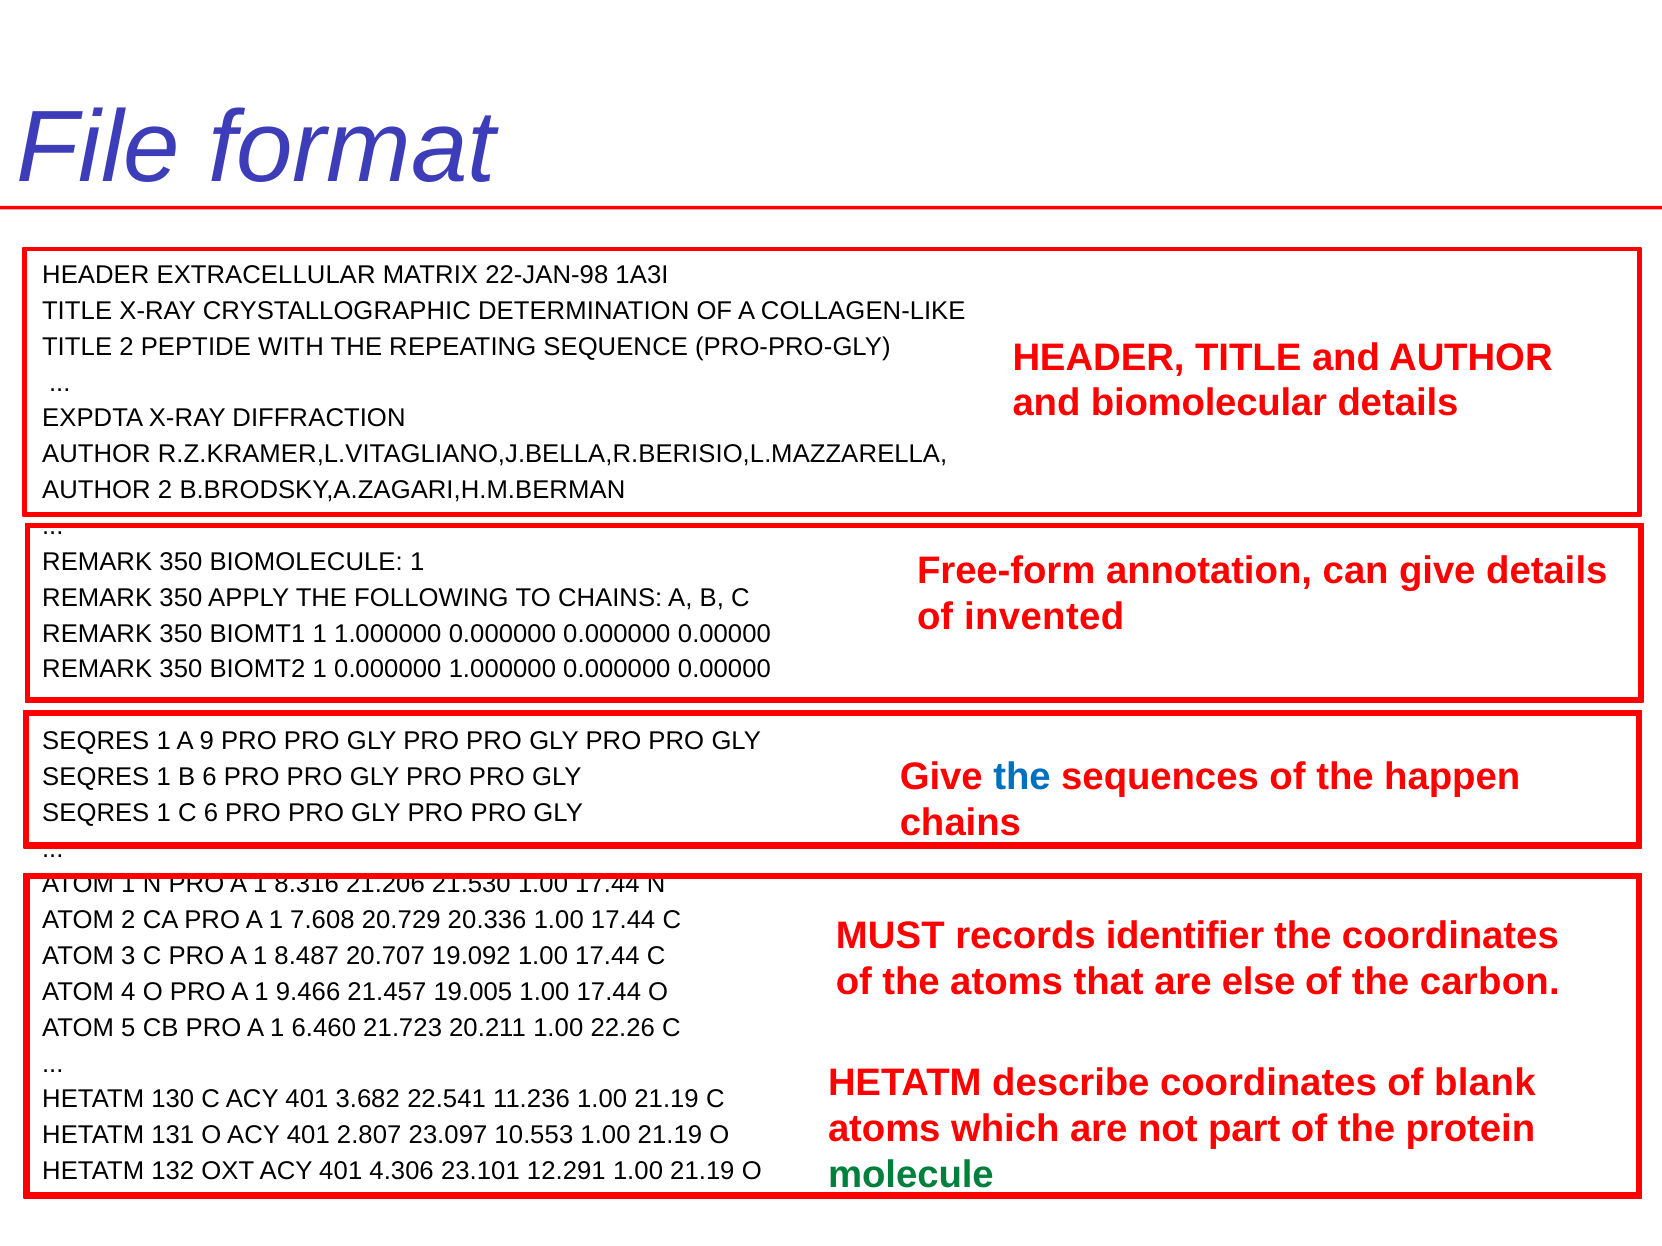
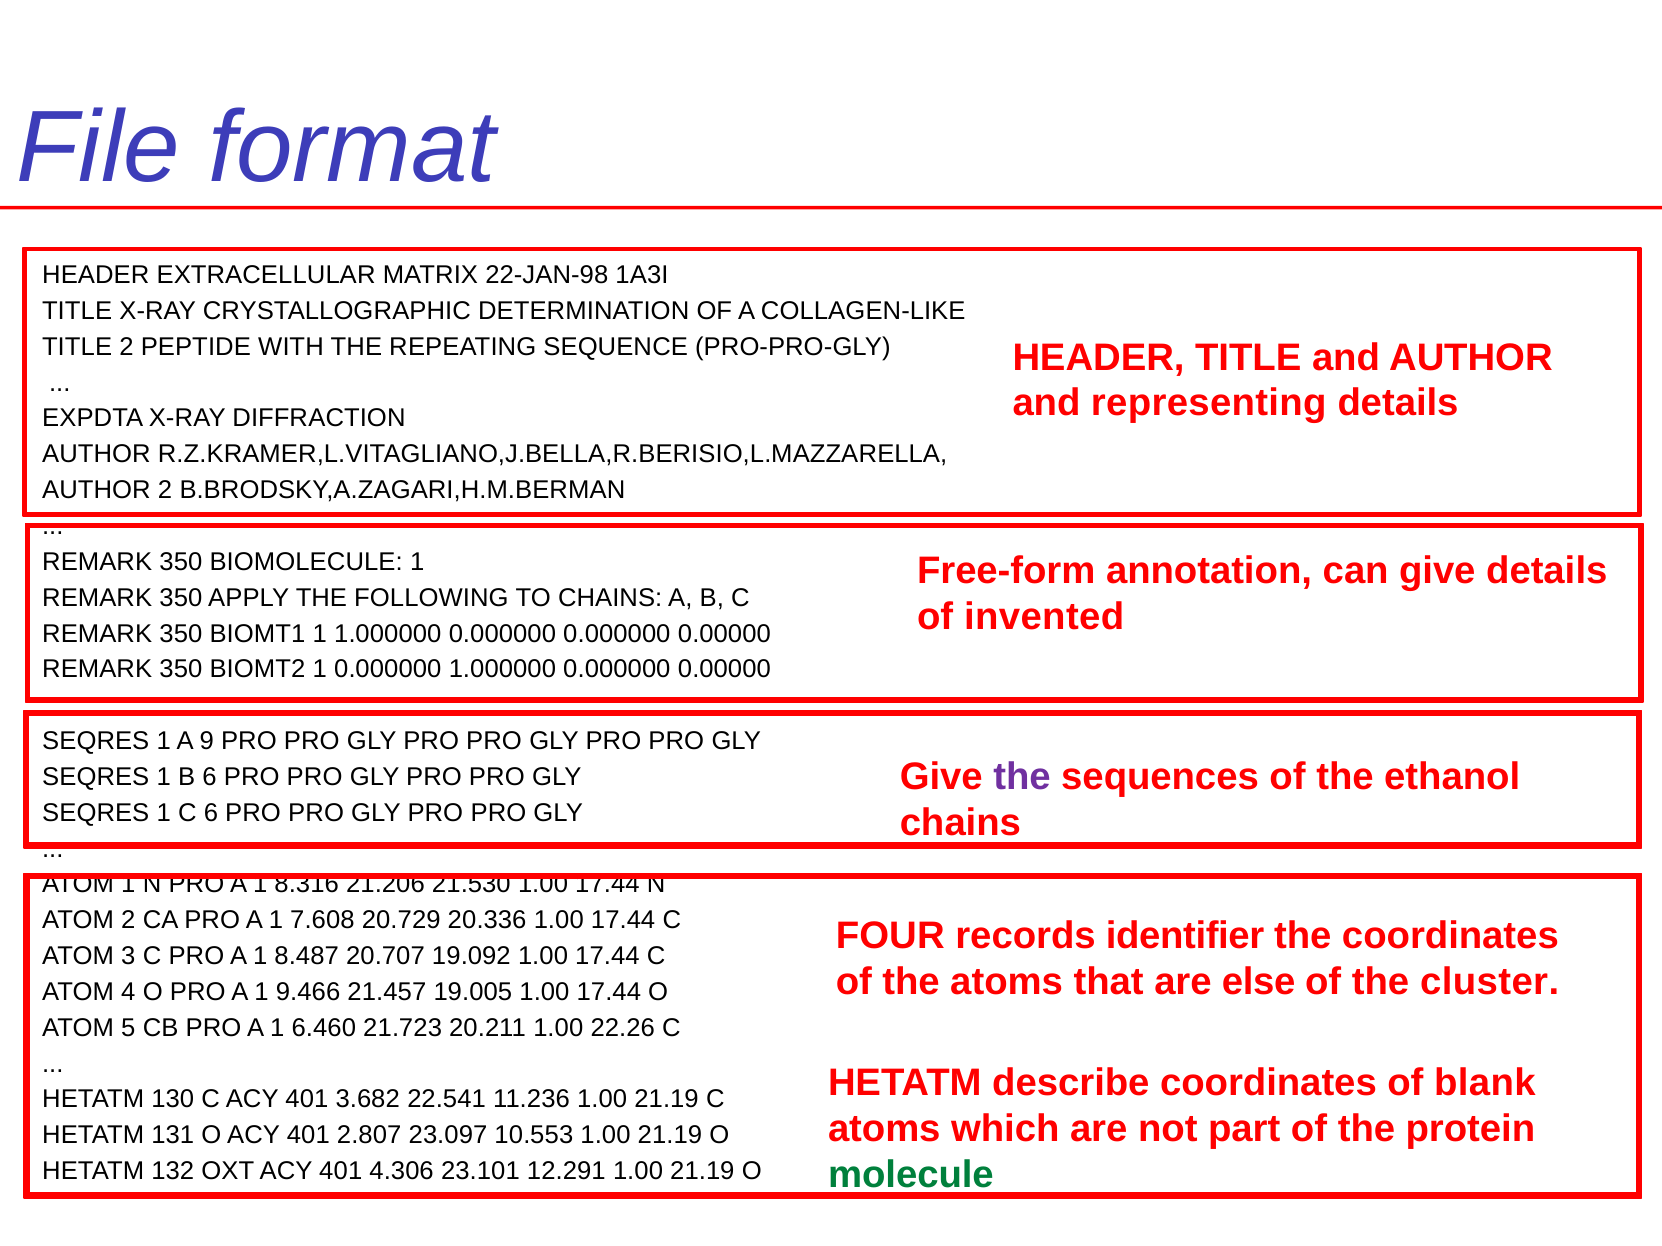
biomolecular: biomolecular -> representing (1209, 403)
the colour: blue -> purple (1022, 777)
happen: happen -> ethanol (1452, 777)
MUST: MUST -> FOUR (890, 936)
carbon: carbon -> cluster (1490, 982)
